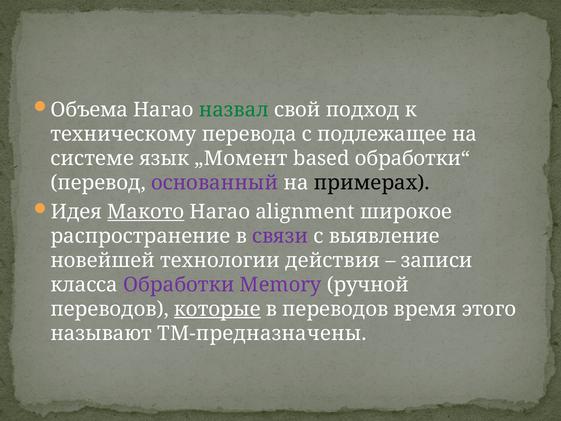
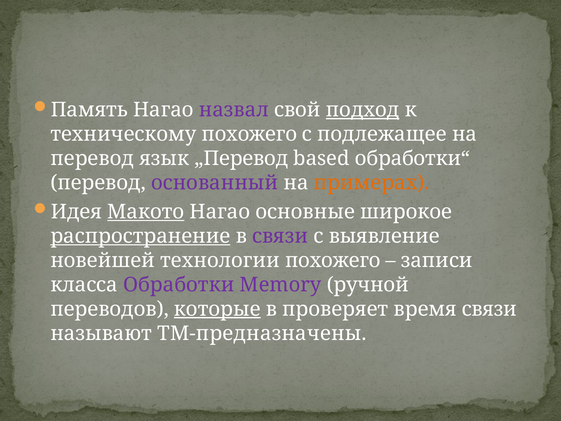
Объема: Объема -> Память (89, 110)
назвал colour: green -> purple (234, 110)
подход underline: none -> present (363, 110)
техническому перевода: перевода -> похожего (249, 134)
системе: системе -> перевод (92, 158)
„Момент: „Момент -> „Перевод (241, 158)
примерах colour: black -> orange (372, 183)
alignment: alignment -> основные (305, 212)
распространение underline: none -> present (140, 236)
технологии действия: действия -> похожего (333, 260)
в переводов: переводов -> проверяет (335, 309)
время этого: этого -> связи (489, 309)
